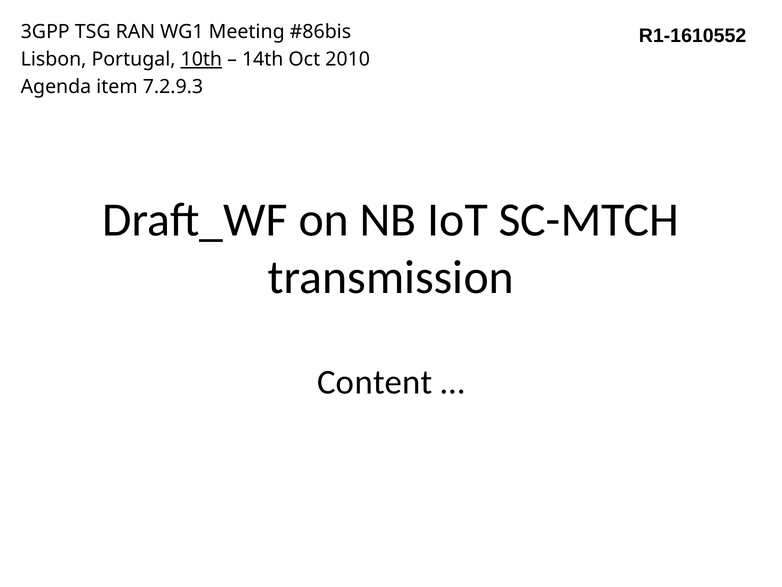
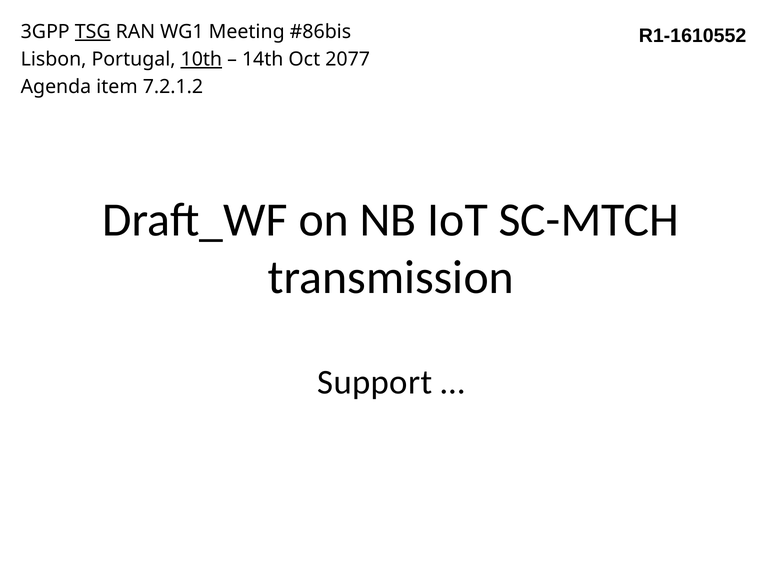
TSG underline: none -> present (93, 32)
2010: 2010 -> 2077 (348, 59)
7.2.9.3: 7.2.9.3 -> 7.2.1.2 (173, 87)
Content: Content -> Support (375, 382)
